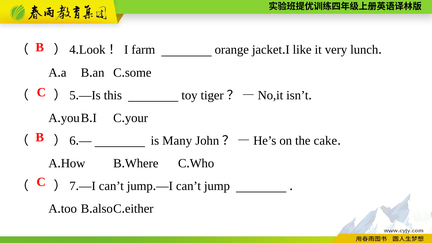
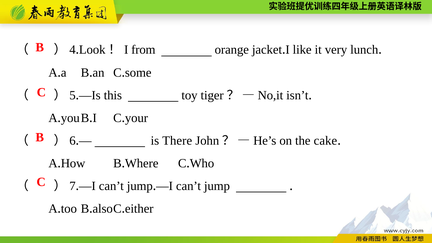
farm: farm -> from (143, 50)
Many: Many -> There (177, 141)
